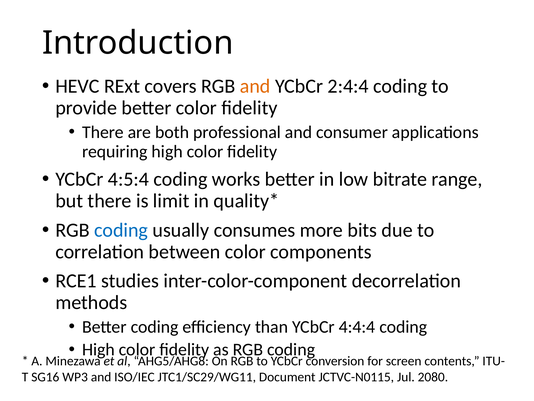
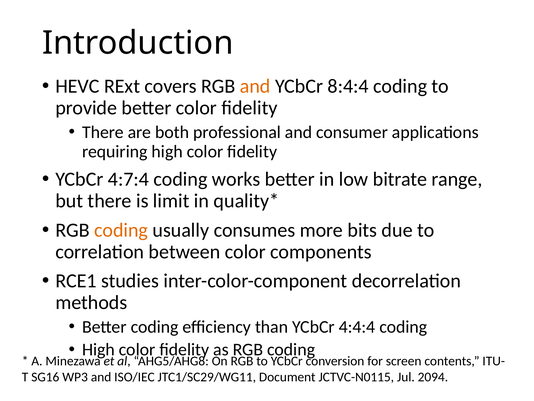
2:4:4: 2:4:4 -> 8:4:4 (348, 86)
4:5:4: 4:5:4 -> 4:7:4 (128, 179)
coding colour: blue -> orange (121, 230)
2080: 2080 -> 2094 (433, 377)
